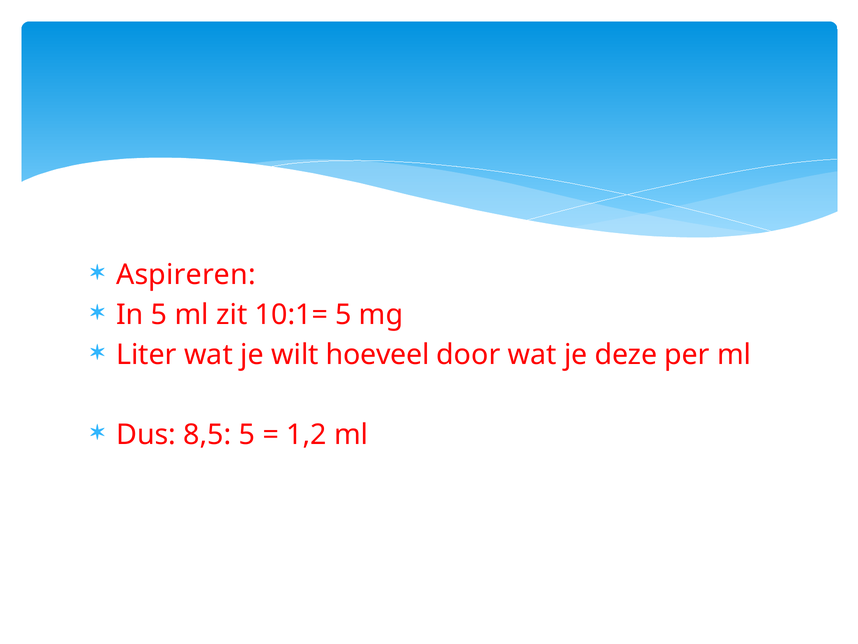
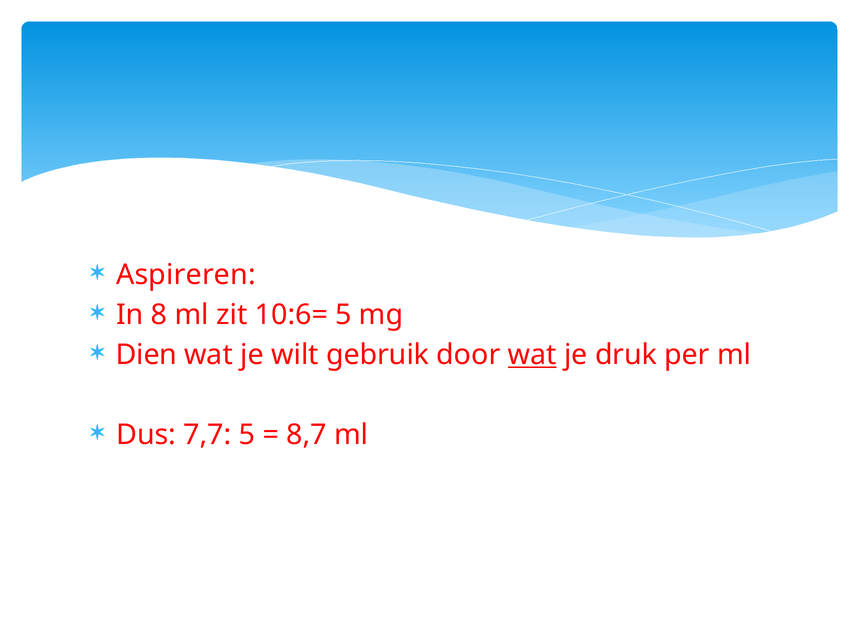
In 5: 5 -> 8 (159, 315)
10:1=: 10:1= -> 10:6= (291, 315)
Liter: Liter -> Dien (147, 355)
hoeveel: hoeveel -> gebruik (378, 355)
wat underline: none -> present (532, 355)
deze: deze -> druk (626, 355)
8,5: 8,5 -> 7,7 (207, 435)
1,2: 1,2 -> 8,7 (307, 435)
